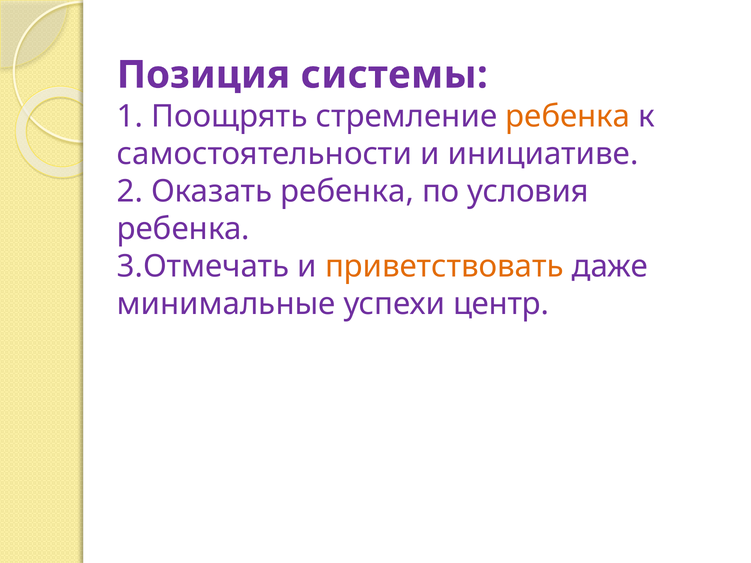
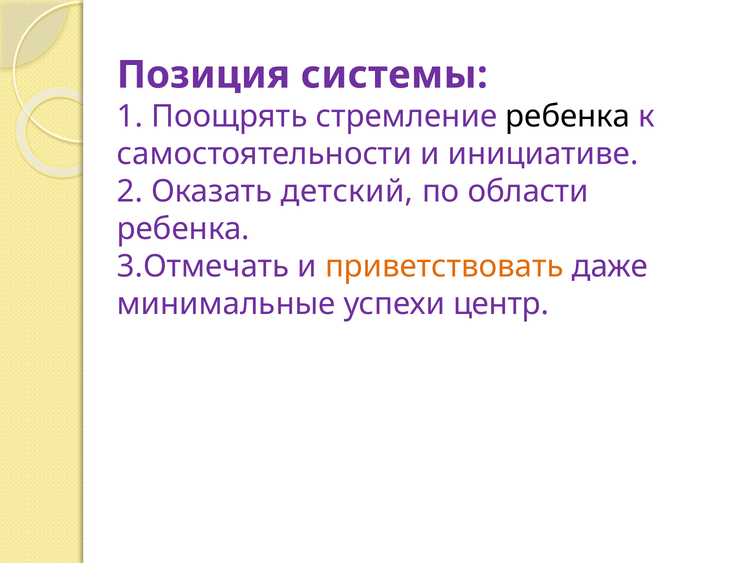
ребенка colour: orange -> black (568, 116)
Оказать ребенка: ребенка -> детский (347, 191)
условия: условия -> области (528, 191)
